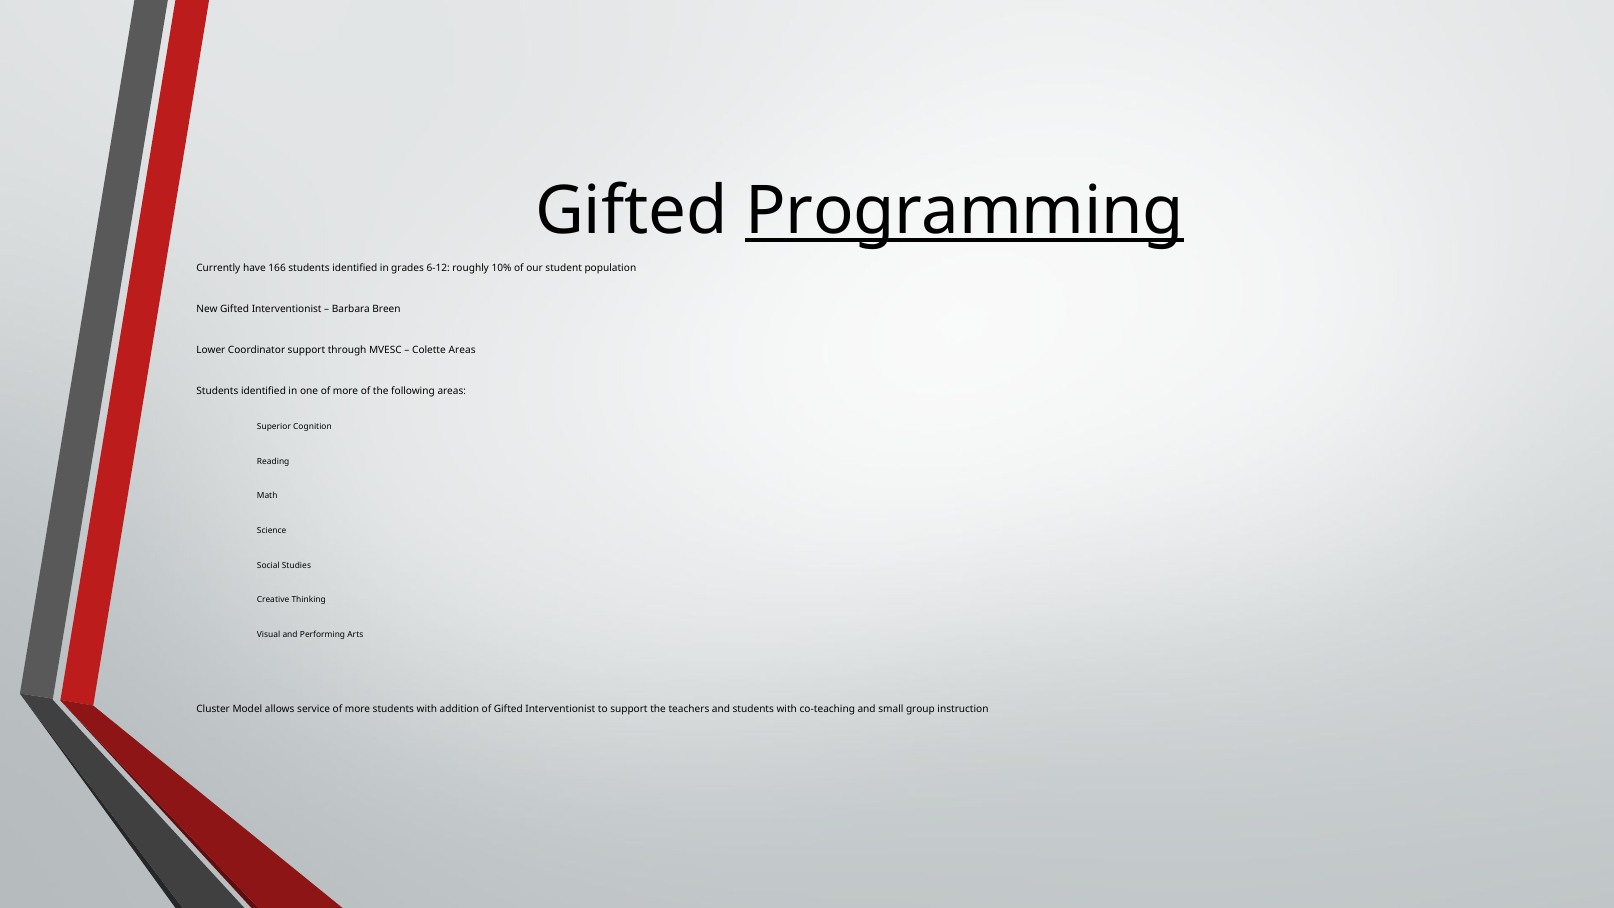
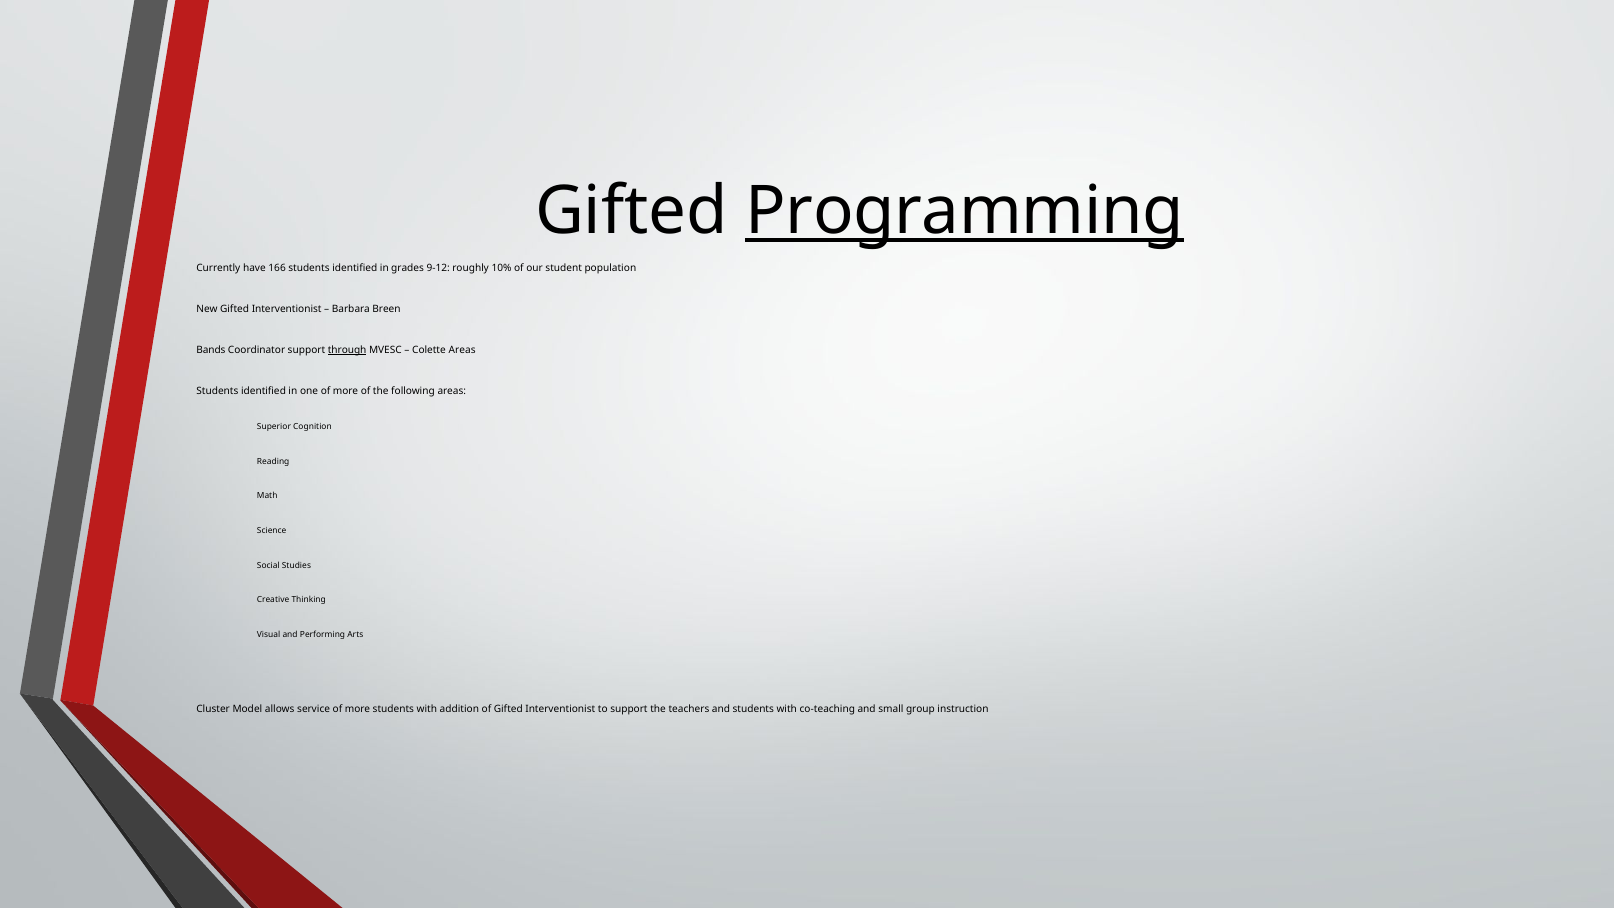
6-12: 6-12 -> 9-12 (438, 268)
Lower: Lower -> Bands (211, 350)
through underline: none -> present (347, 350)
